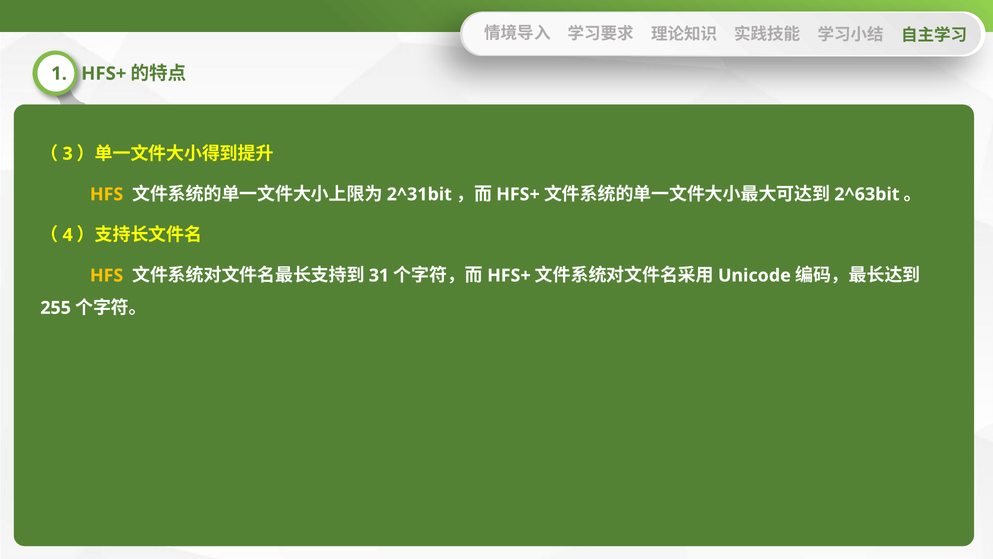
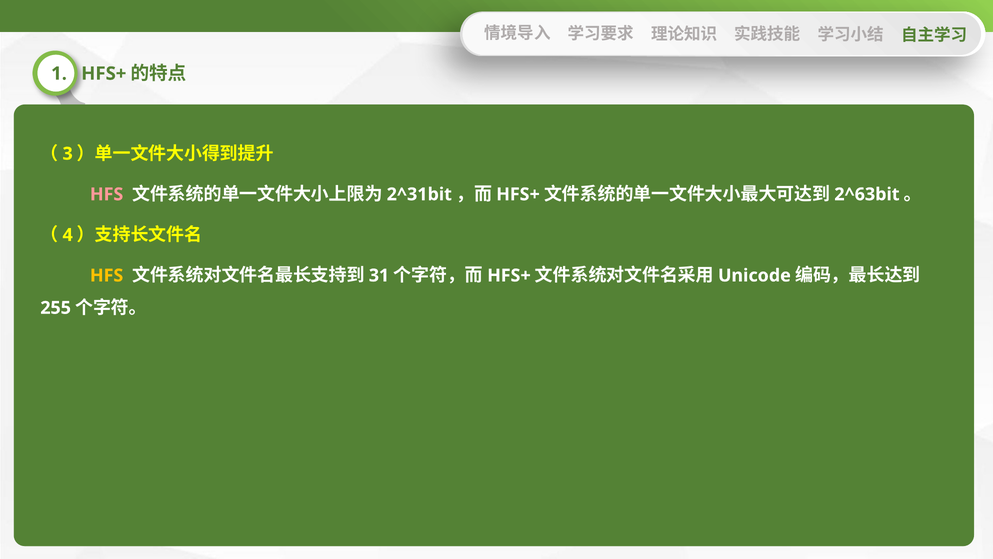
HFS colour: yellow -> pink (107, 194)
